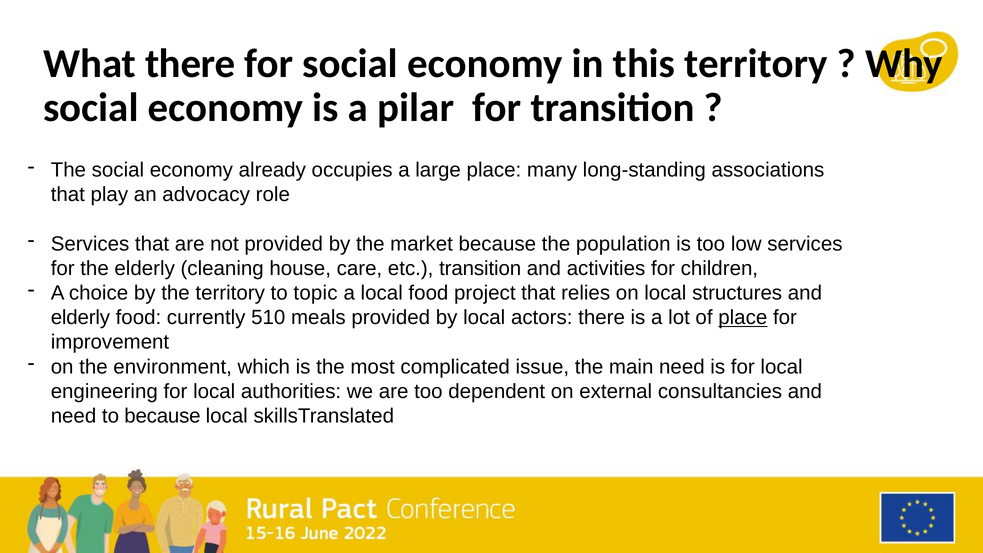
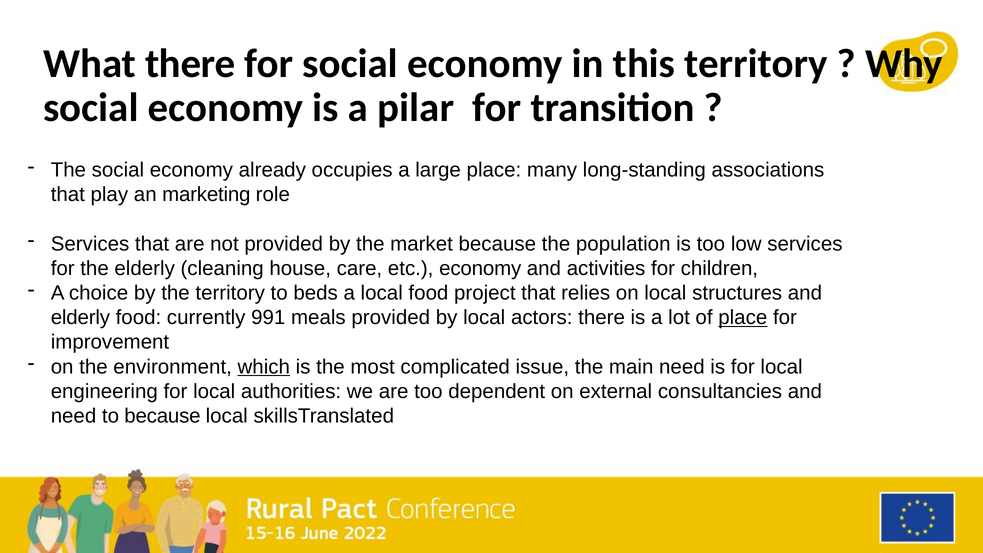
advocacy: advocacy -> marketing (206, 195)
etc transition: transition -> economy (480, 268)
topic: topic -> beds (316, 293)
510: 510 -> 991 (268, 318)
which underline: none -> present (264, 367)
